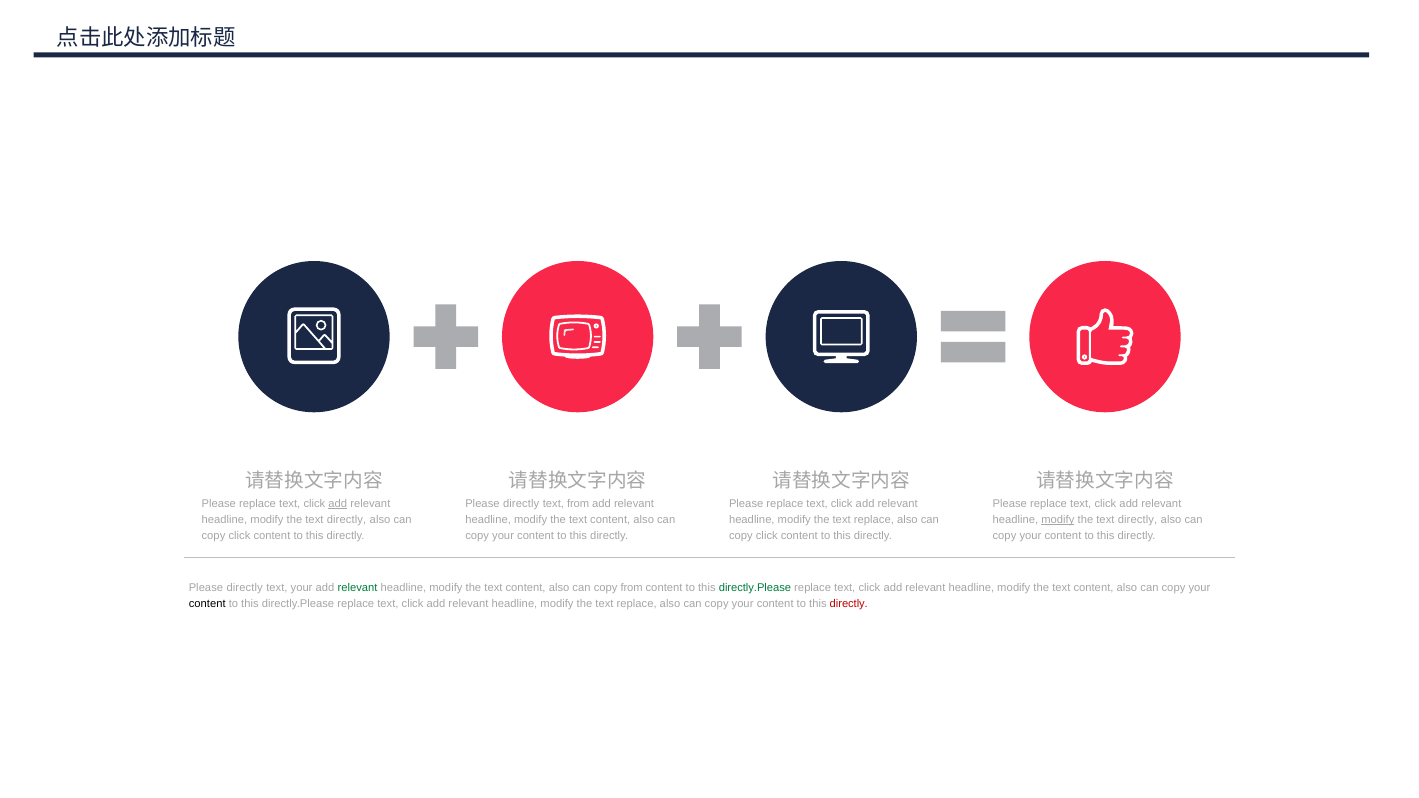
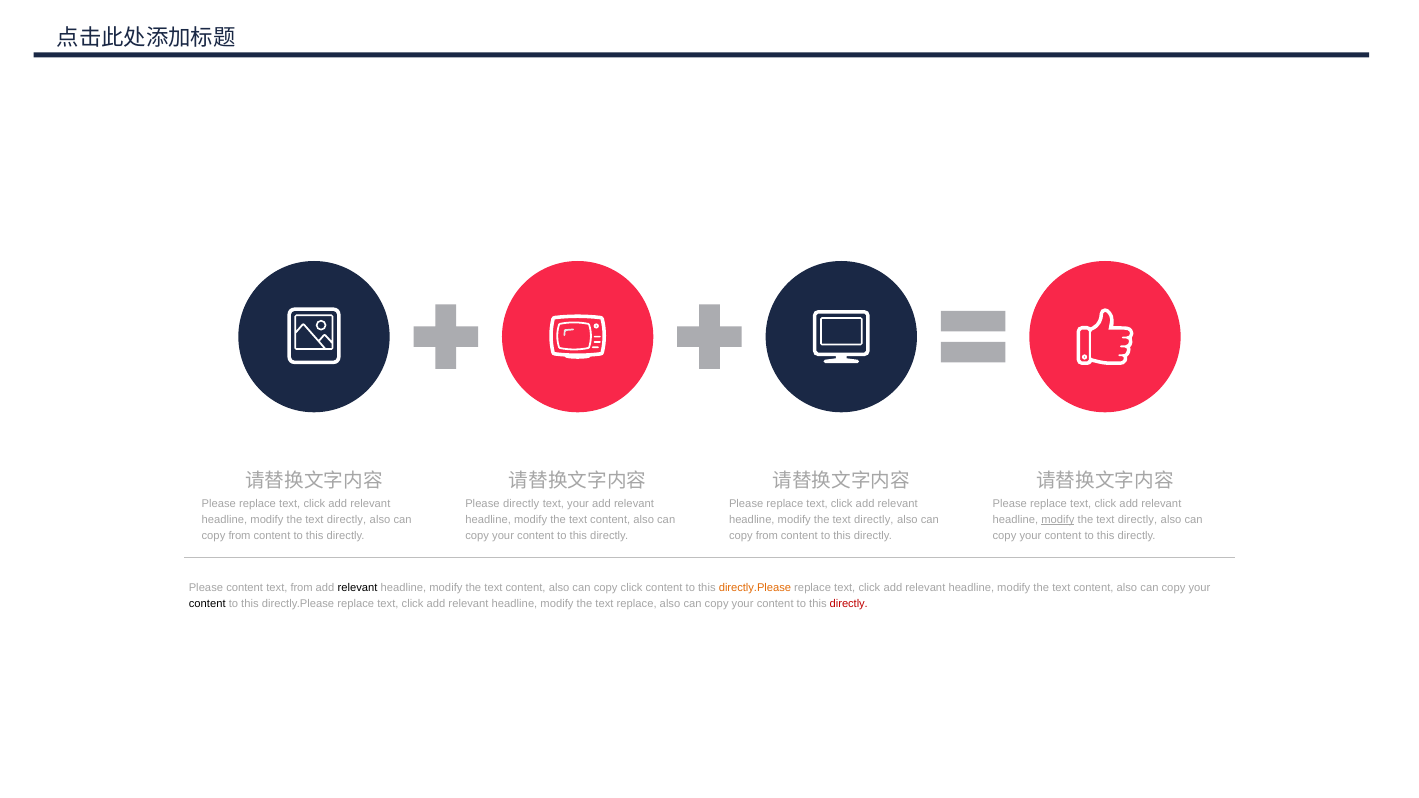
add underline: present -> none (338, 504)
text from: from -> your (578, 504)
replace: replace -> directly (874, 520)
click: click -> from (240, 536)
click: click -> from (767, 536)
directly: directly -> content (245, 588)
text your: your -> from (302, 588)
relevant colour: green -> black (358, 588)
copy from: from -> click (632, 588)
directly.Please colour: green -> orange (755, 588)
